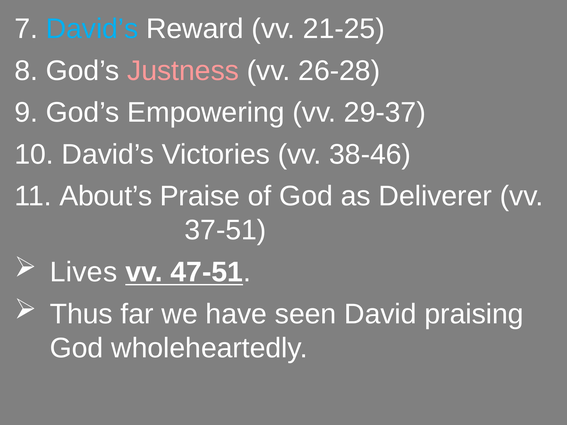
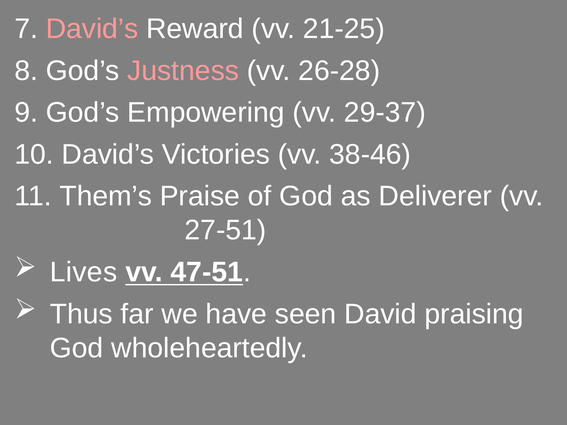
David’s colour: light blue -> pink (92, 29)
About’s: About’s -> Them’s (106, 196)
37-51: 37-51 -> 27-51 (225, 230)
